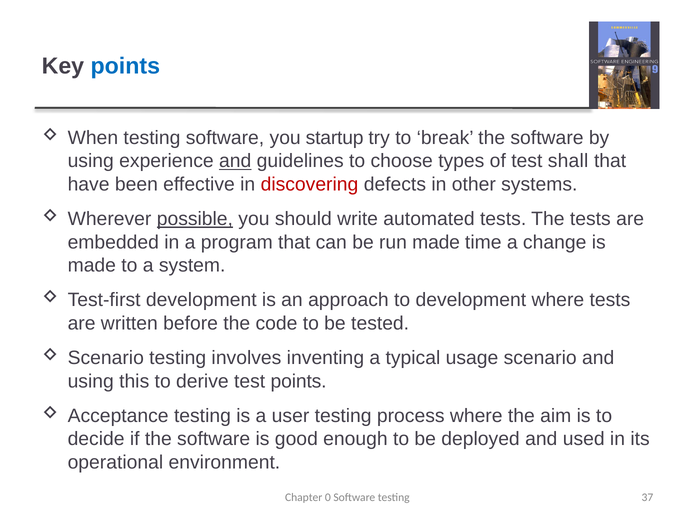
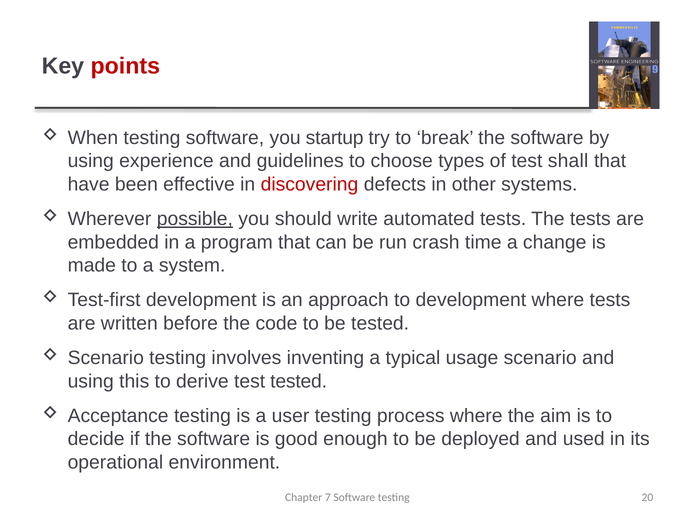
points colour: blue -> red (125, 66)
and underline: present -> none (235, 161)
run made: made -> crash (436, 242)
test points: points -> tested (299, 381)
0: 0 -> 7 (328, 498)
37: 37 -> 20 (647, 498)
